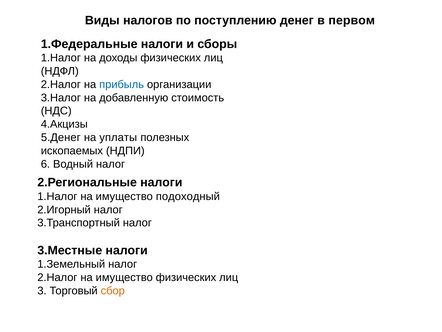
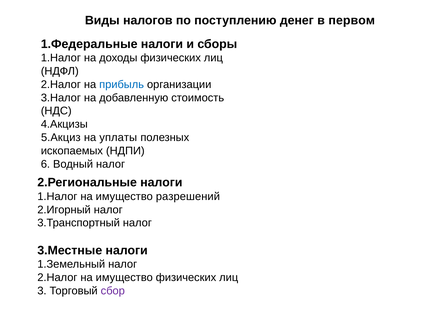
5.Денег: 5.Денег -> 5.Акциз (61, 137)
подоходный: подоходный -> разрешений (188, 196)
сбор colour: orange -> purple (113, 290)
